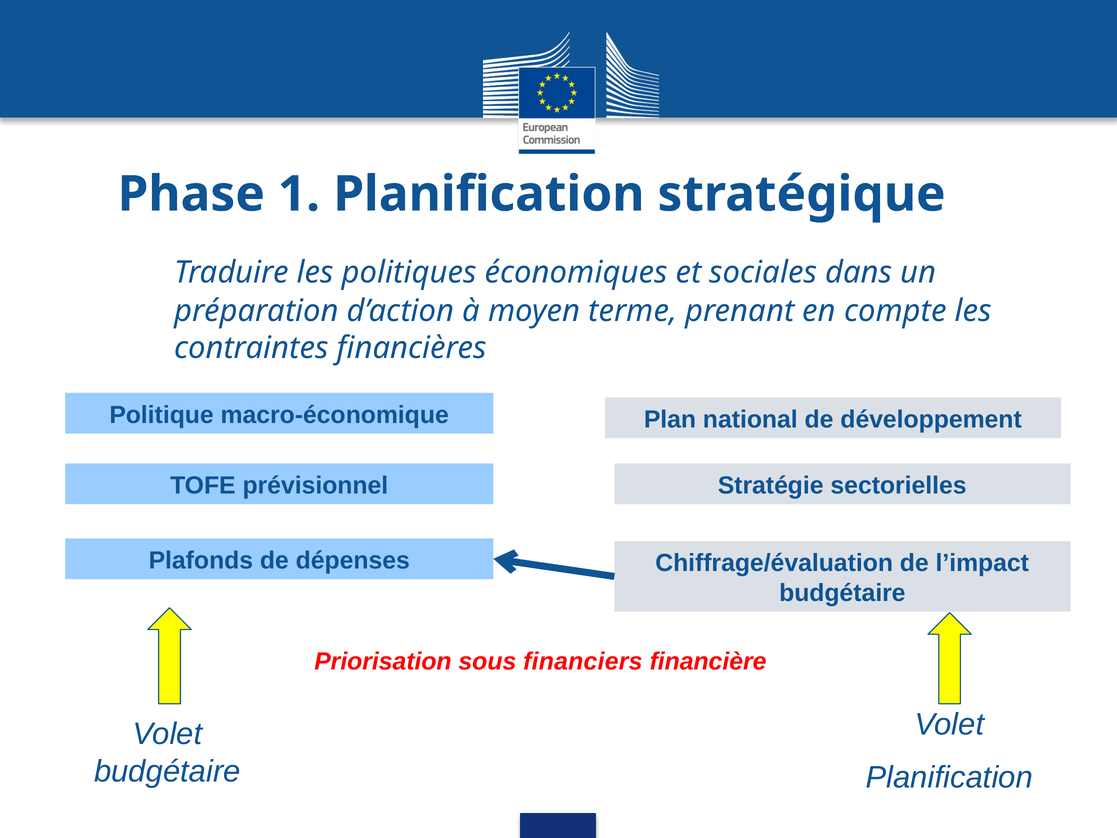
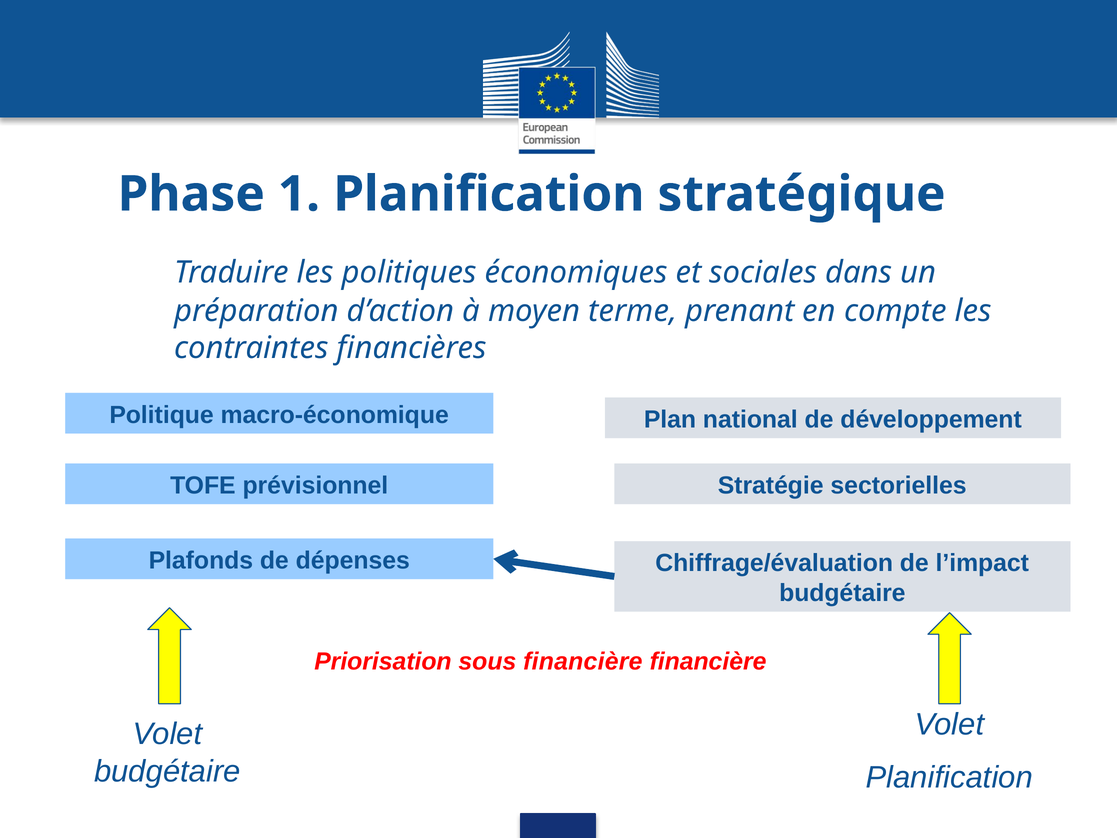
sous financiers: financiers -> financière (583, 661)
